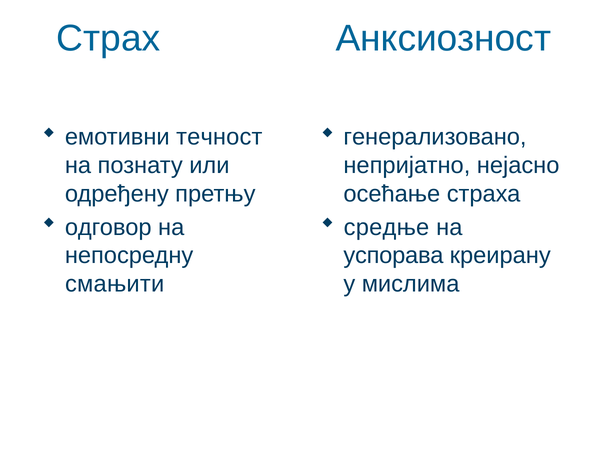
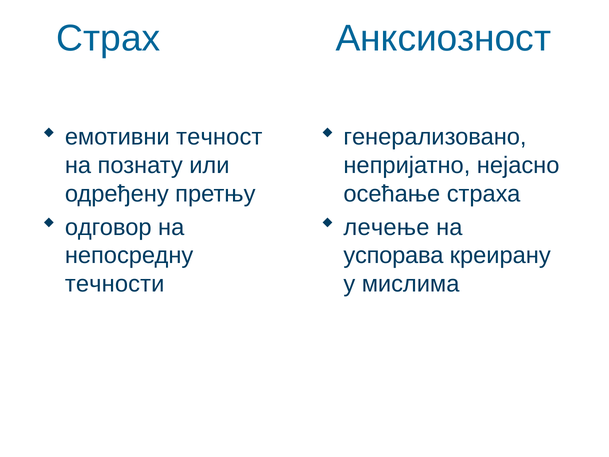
средње: средње -> лечење (386, 227)
смањити: смањити -> течности (115, 284)
